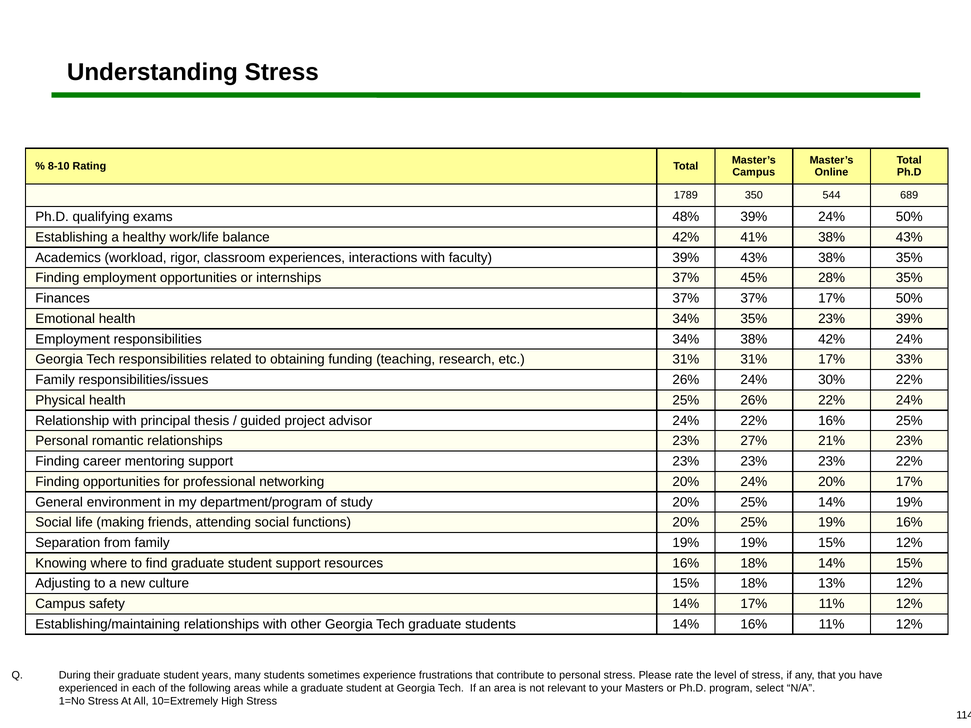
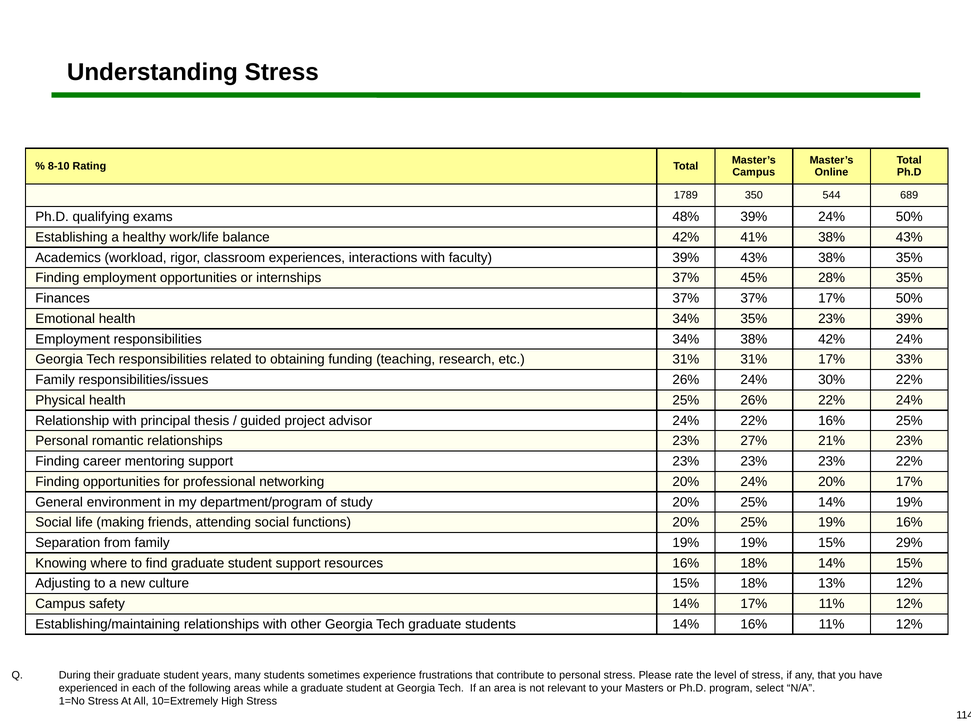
15% 12%: 12% -> 29% (909, 543)
